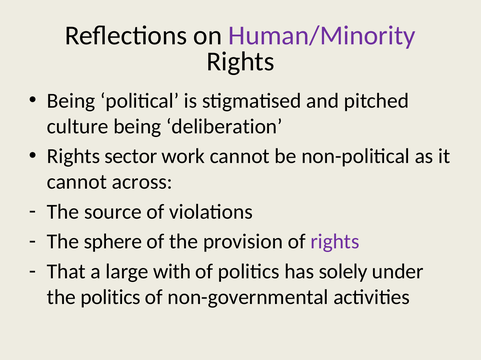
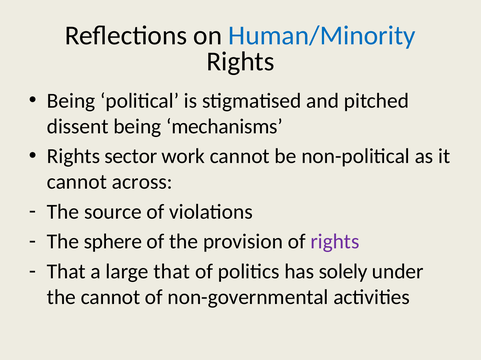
Human/Minority colour: purple -> blue (322, 35)
culture: culture -> dissent (78, 127)
deliberation: deliberation -> mechanisms (224, 127)
large with: with -> that (172, 272)
the politics: politics -> cannot (110, 298)
